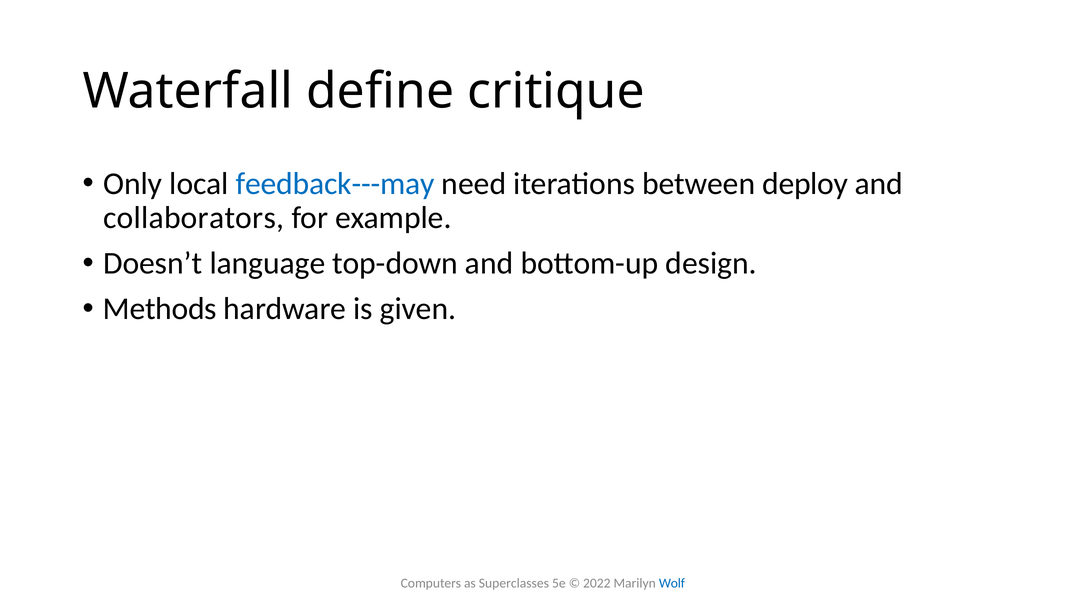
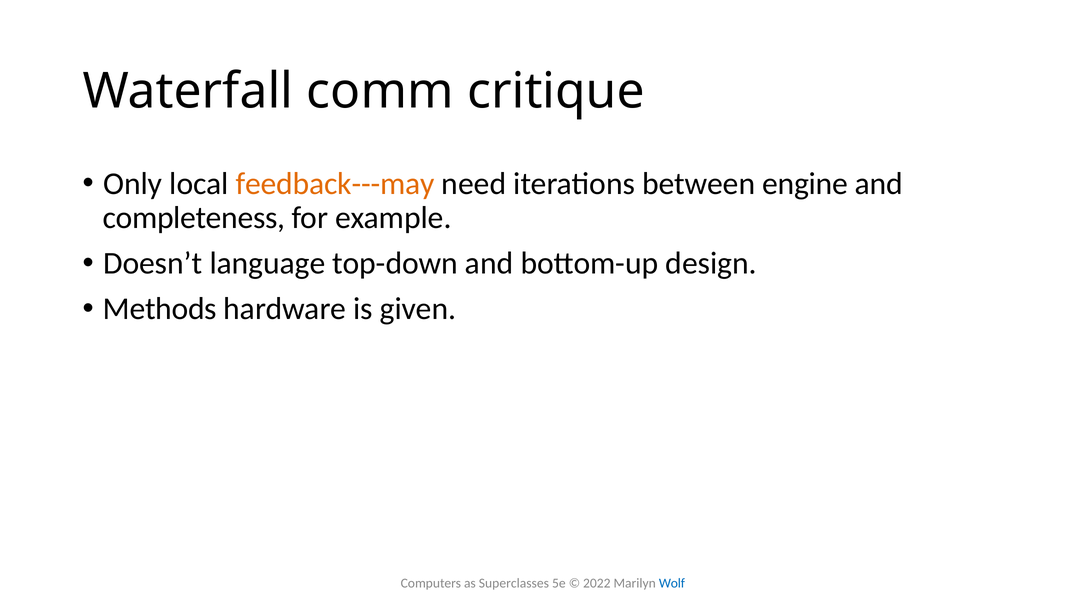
define: define -> comm (380, 91)
feedback---may colour: blue -> orange (335, 184)
deploy: deploy -> engine (805, 184)
collaborators: collaborators -> completeness (194, 218)
